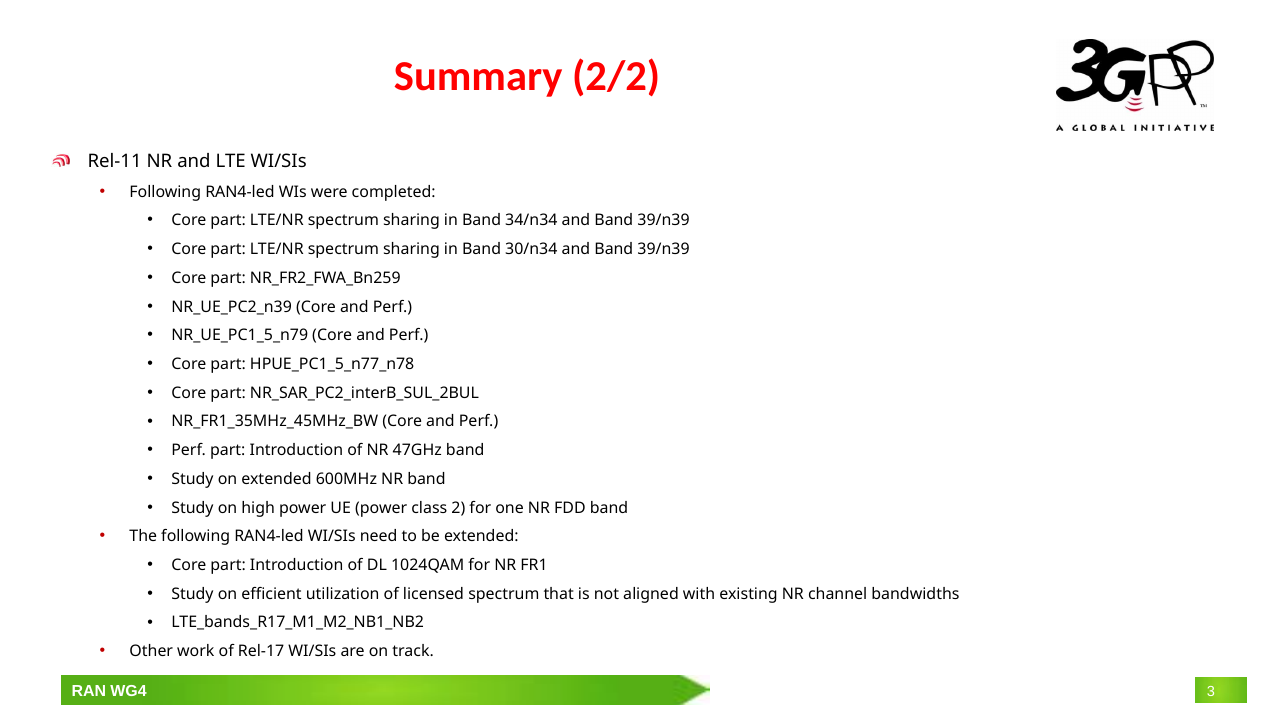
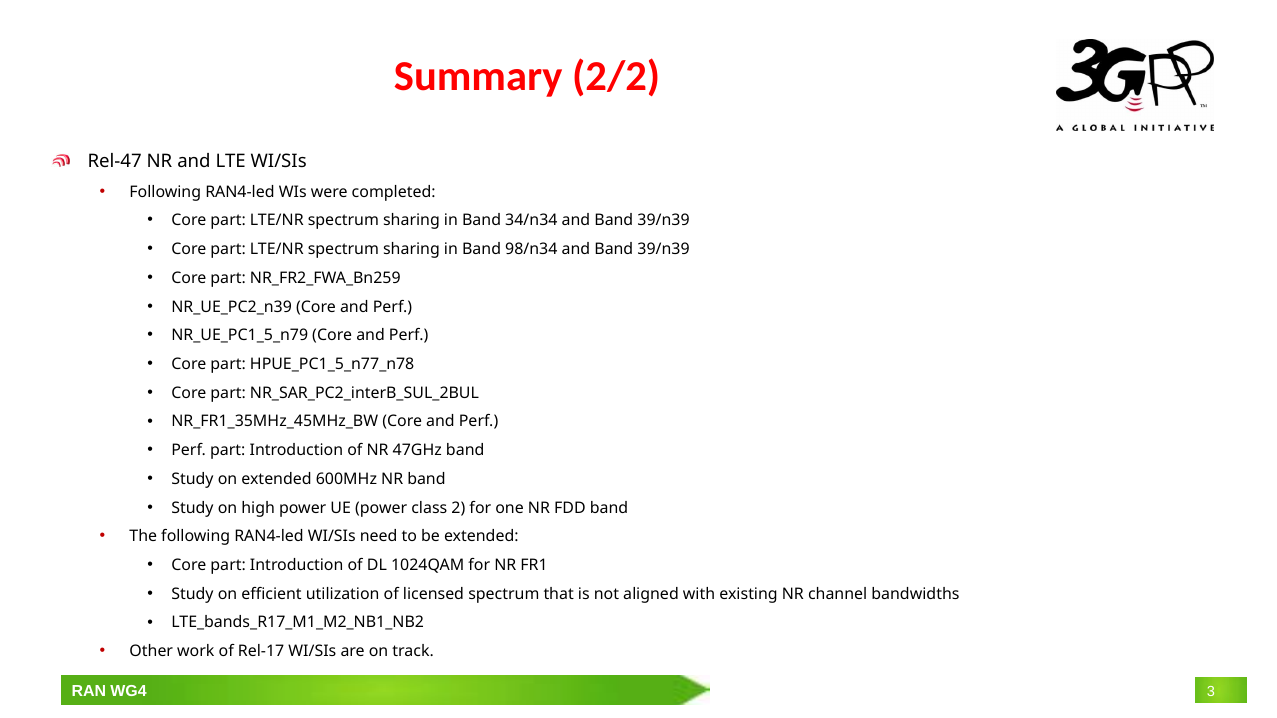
Rel-11: Rel-11 -> Rel-47 (115, 162)
30/n34: 30/n34 -> 98/n34 (531, 249)
